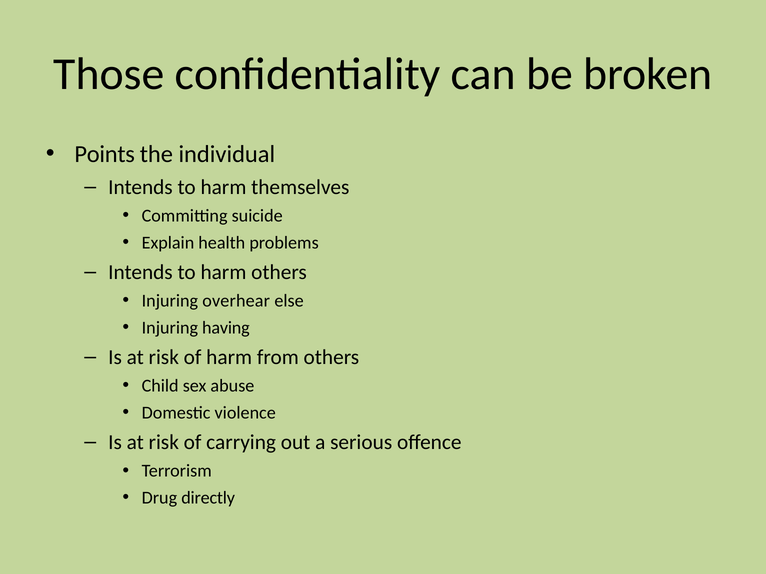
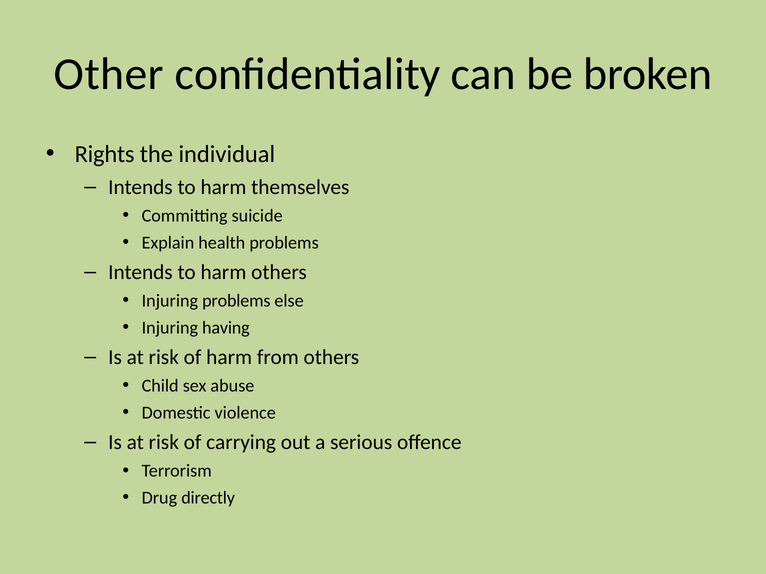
Those: Those -> Other (109, 74)
Points: Points -> Rights (105, 154)
Injuring overhear: overhear -> problems (236, 301)
